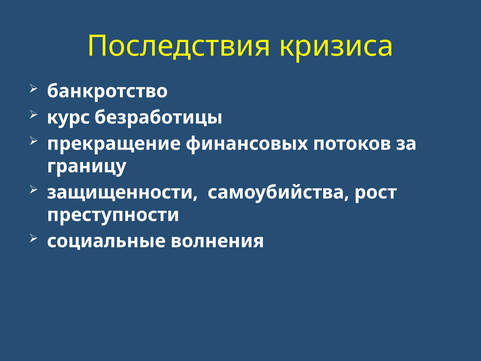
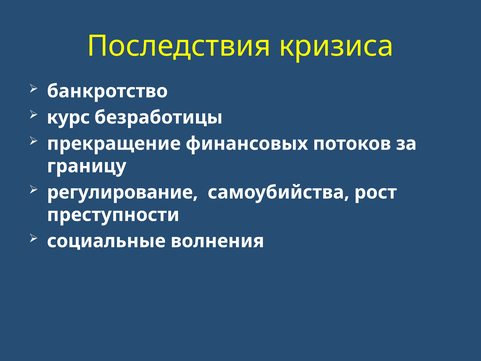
защищенности: защищенности -> регулирование (122, 192)
